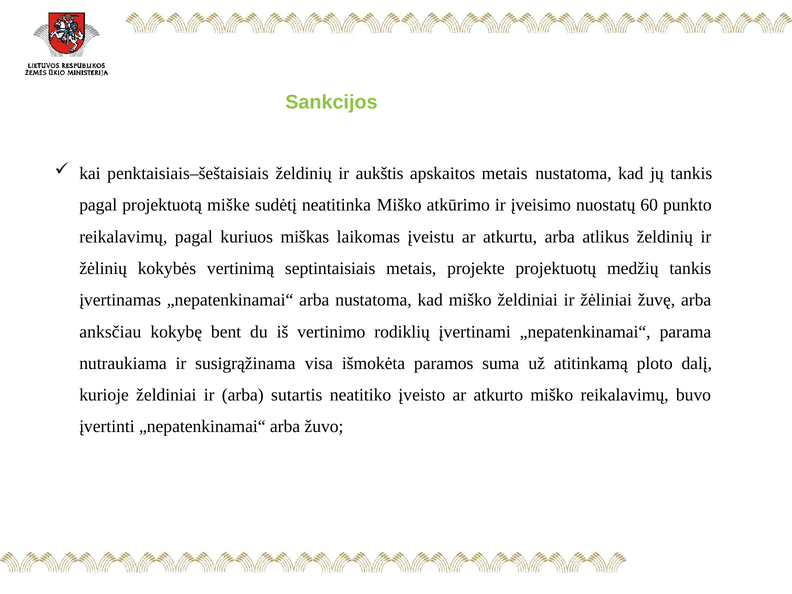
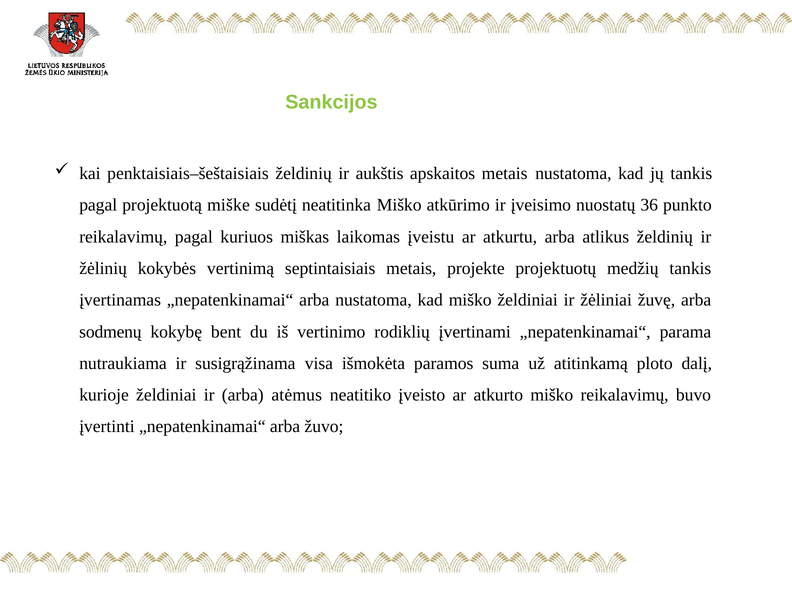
60: 60 -> 36 (649, 205)
anksčiau: anksčiau -> sodmenų (110, 332)
sutartis: sutartis -> atėmus (297, 395)
